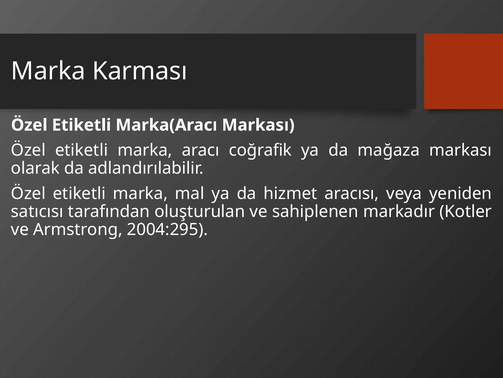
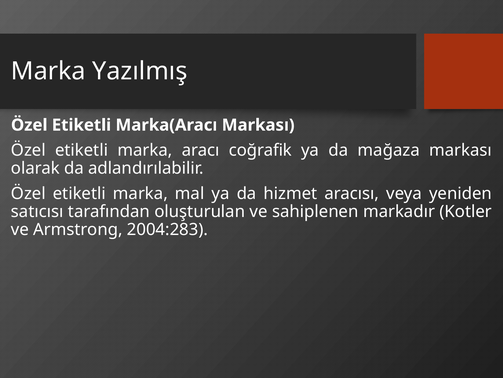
Karması: Karması -> Yazılmış (140, 71)
2004:295: 2004:295 -> 2004:283 (167, 229)
